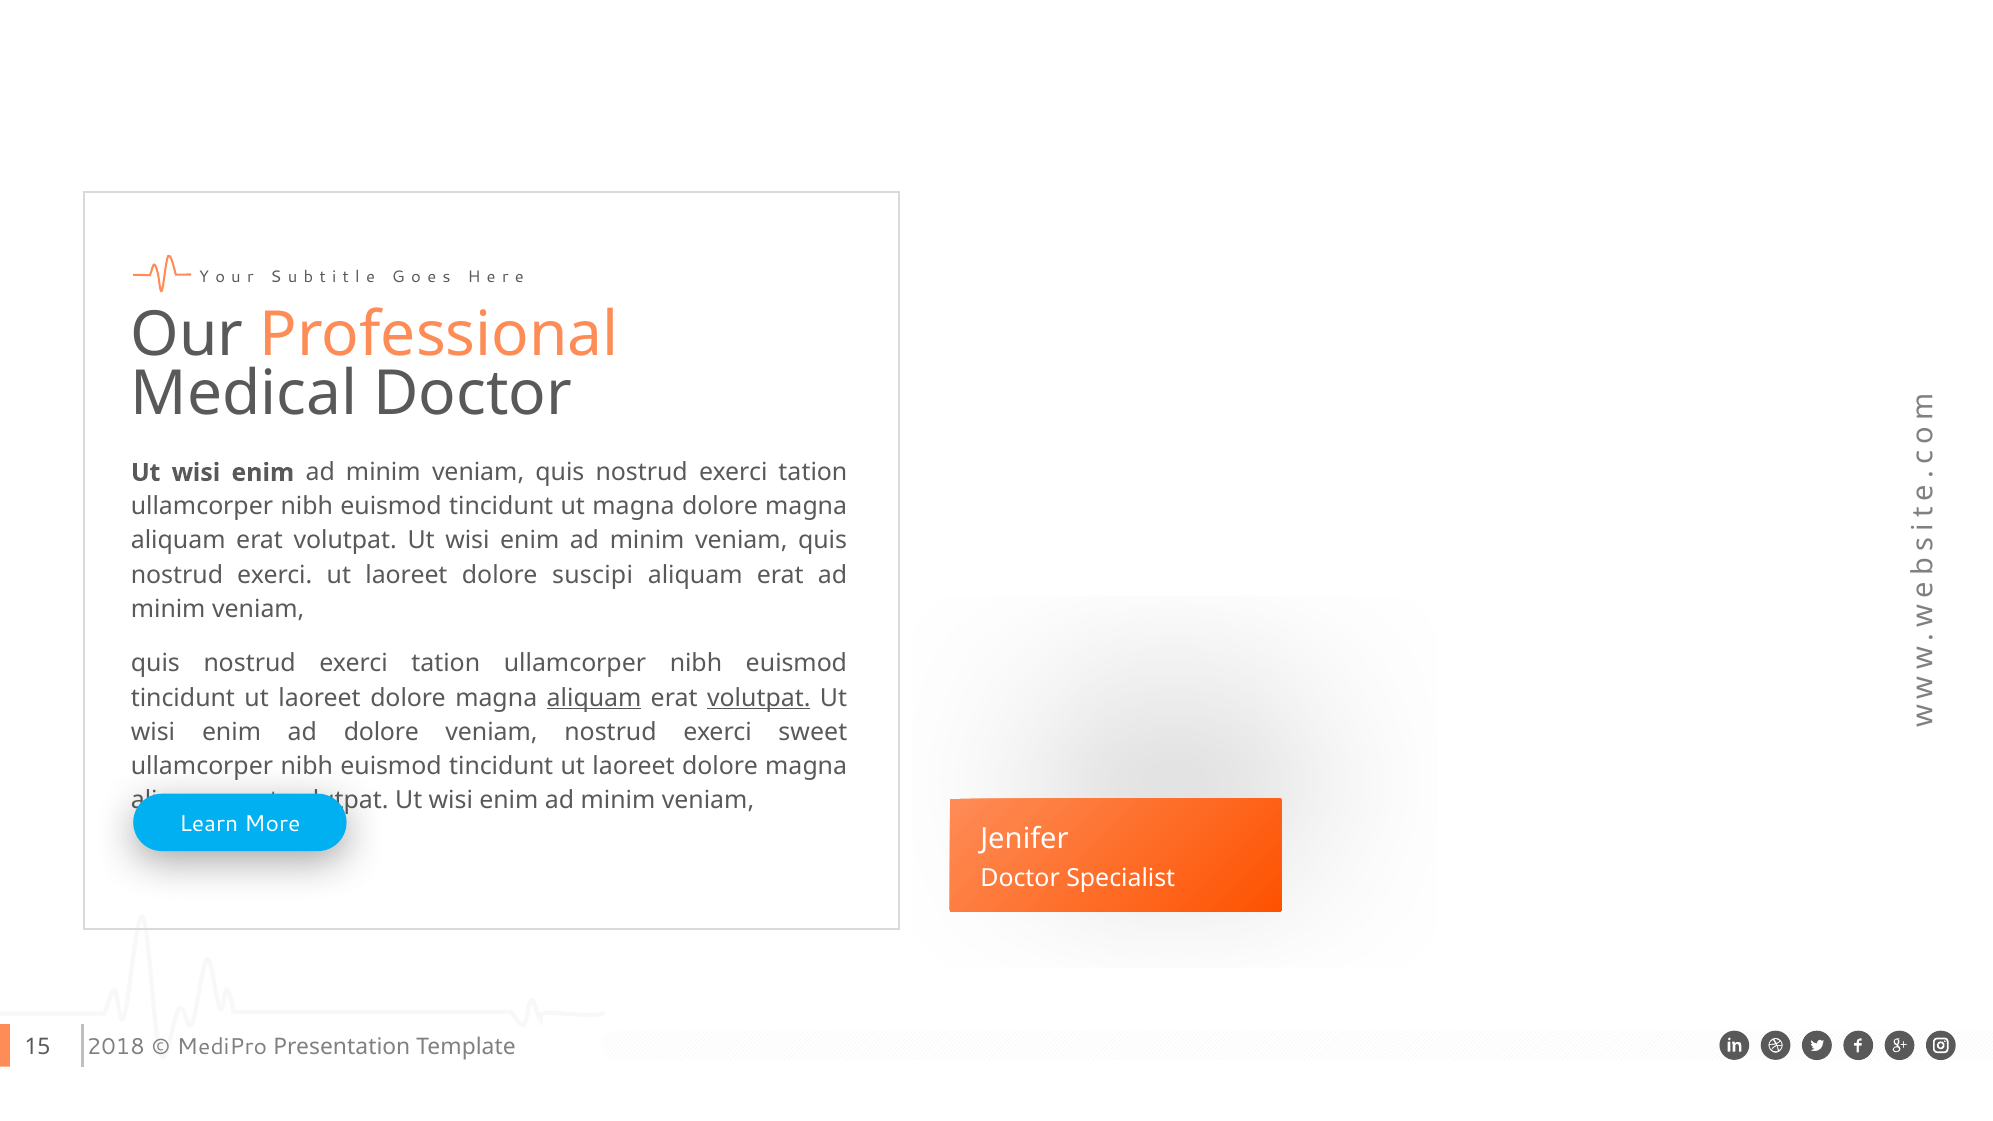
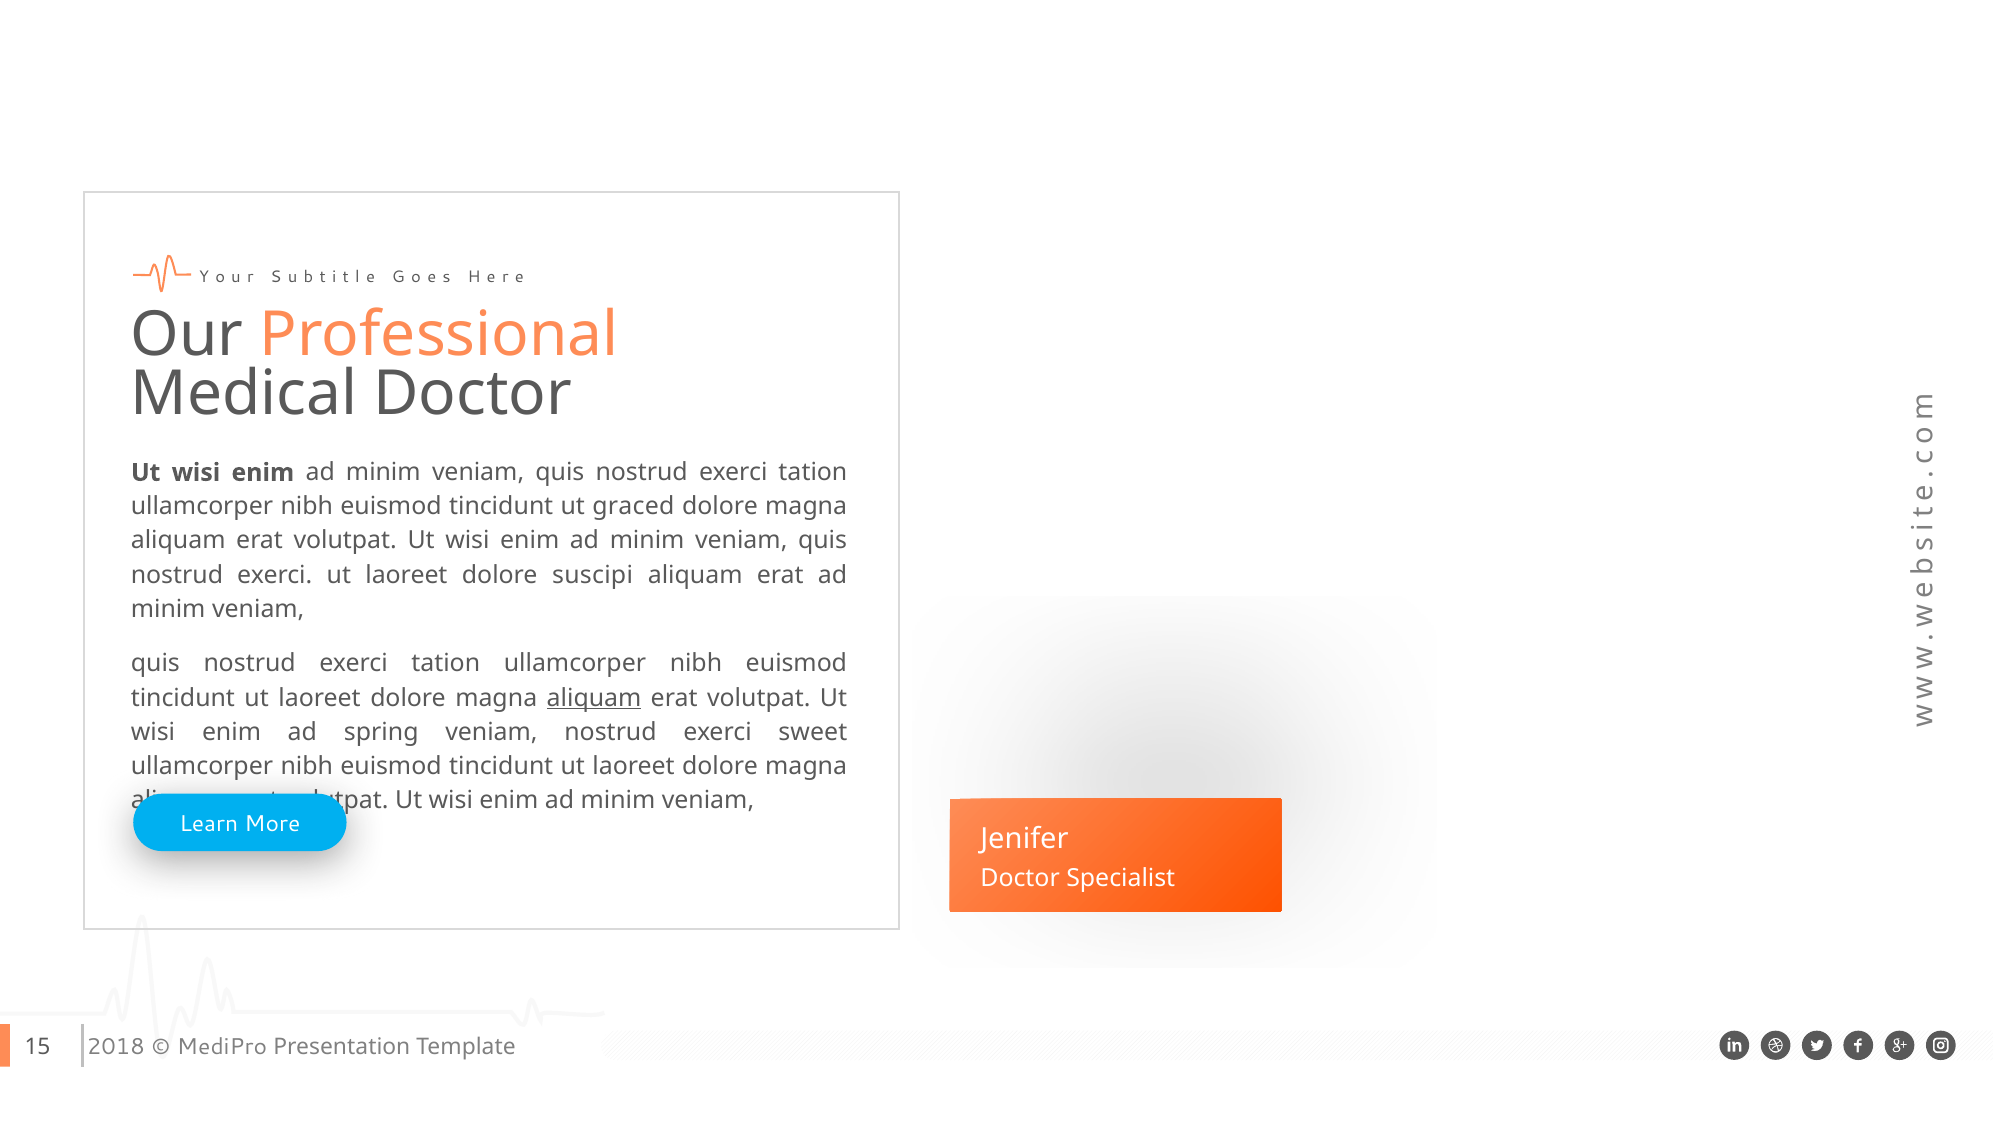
ut magna: magna -> graced (633, 507)
volutpat underline: present -> none (759, 698)
ad dolore: dolore -> spring (381, 732)
